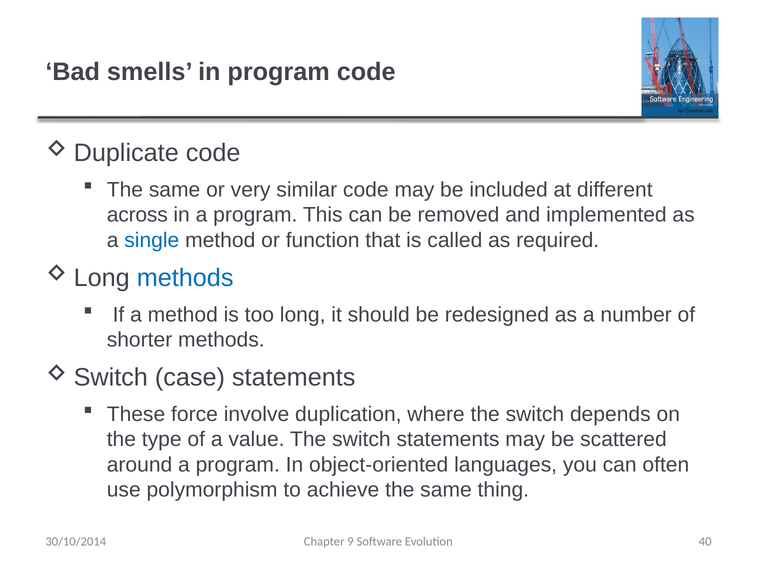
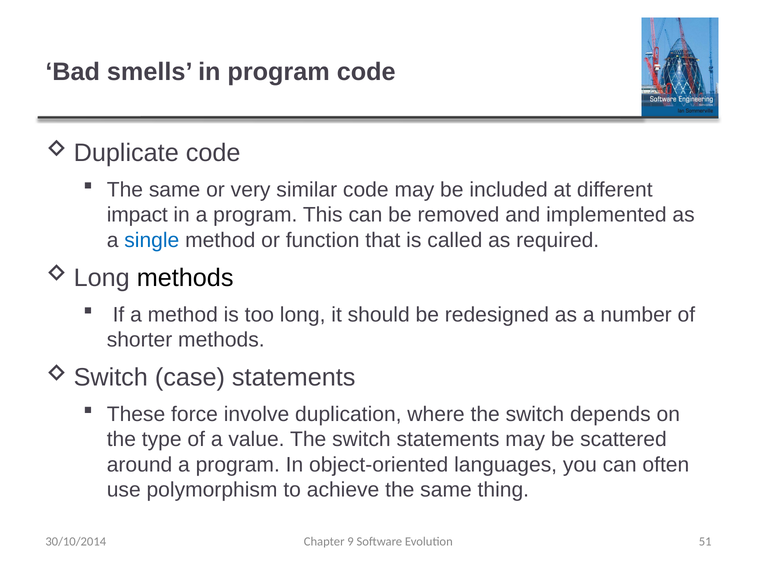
across: across -> impact (137, 215)
methods colour: blue -> black (185, 278)
40: 40 -> 51 (705, 542)
